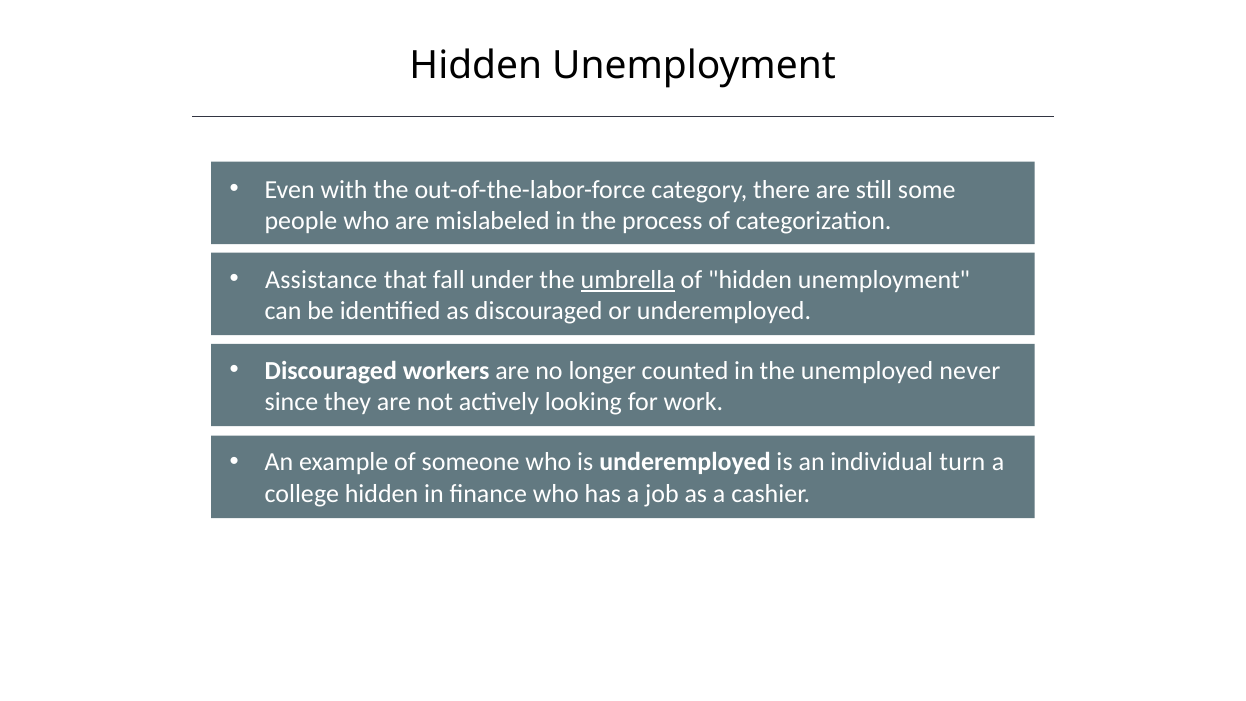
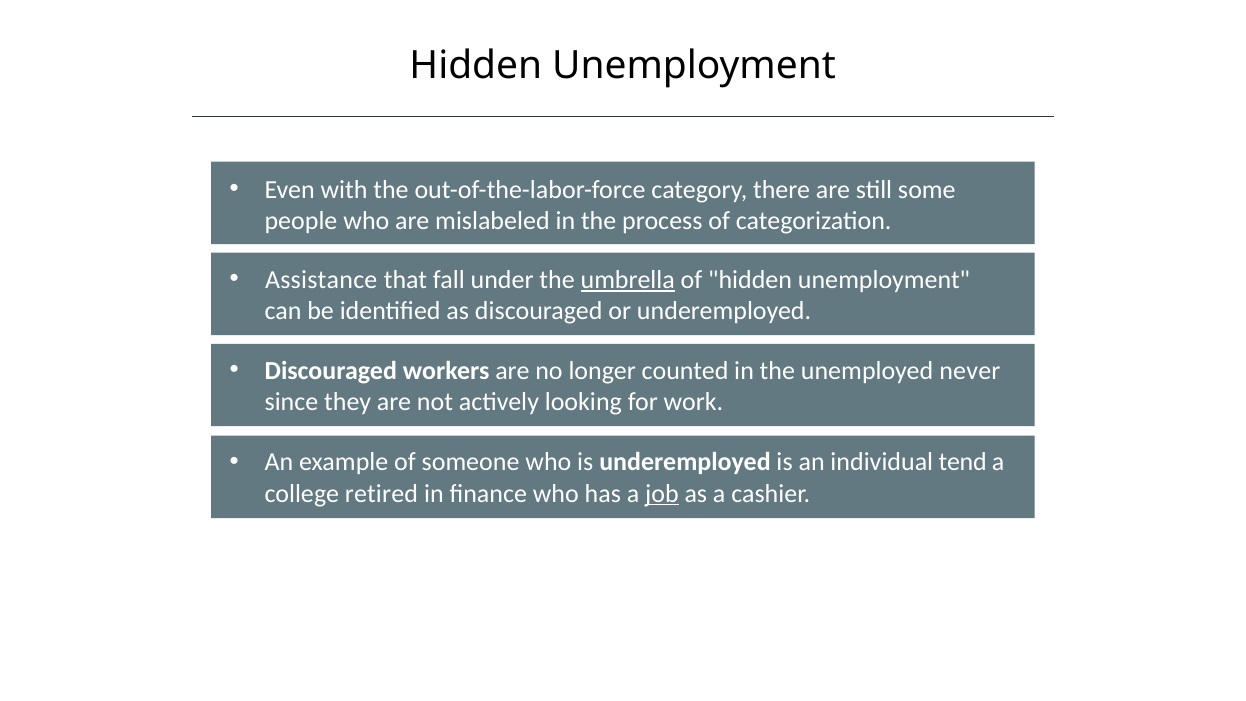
turn: turn -> tend (963, 462)
college hidden: hidden -> retired (381, 493)
job underline: none -> present (662, 493)
